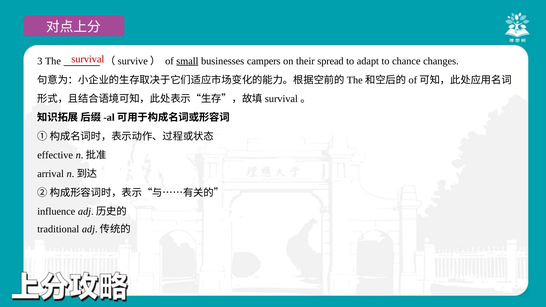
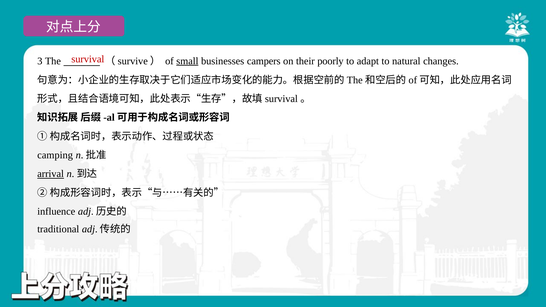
spread: spread -> poorly (331, 61)
chance: chance -> natural (406, 61)
effective: effective -> camping (55, 155)
arrival underline: none -> present (51, 174)
